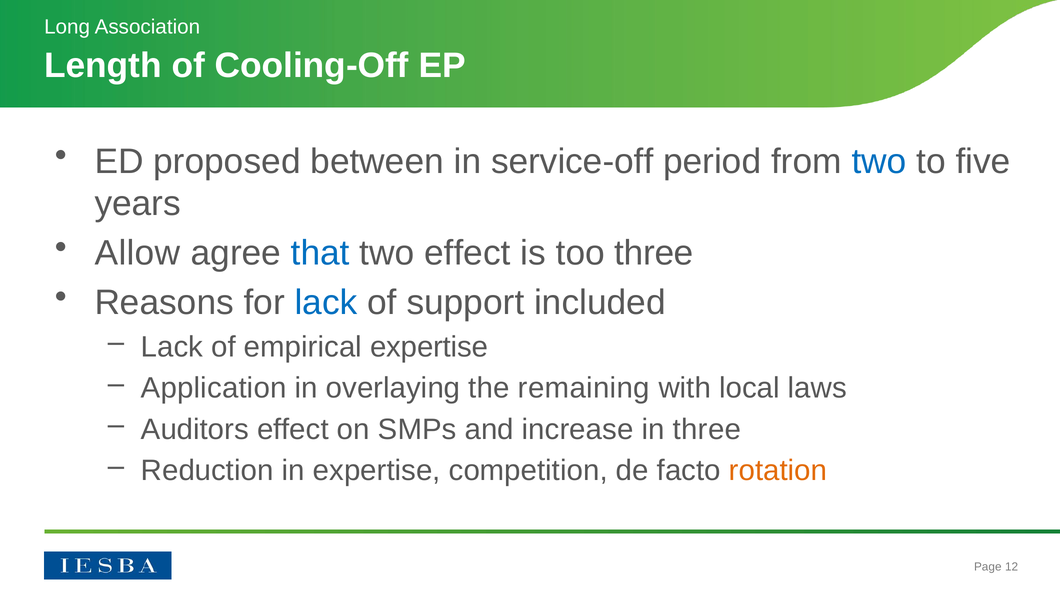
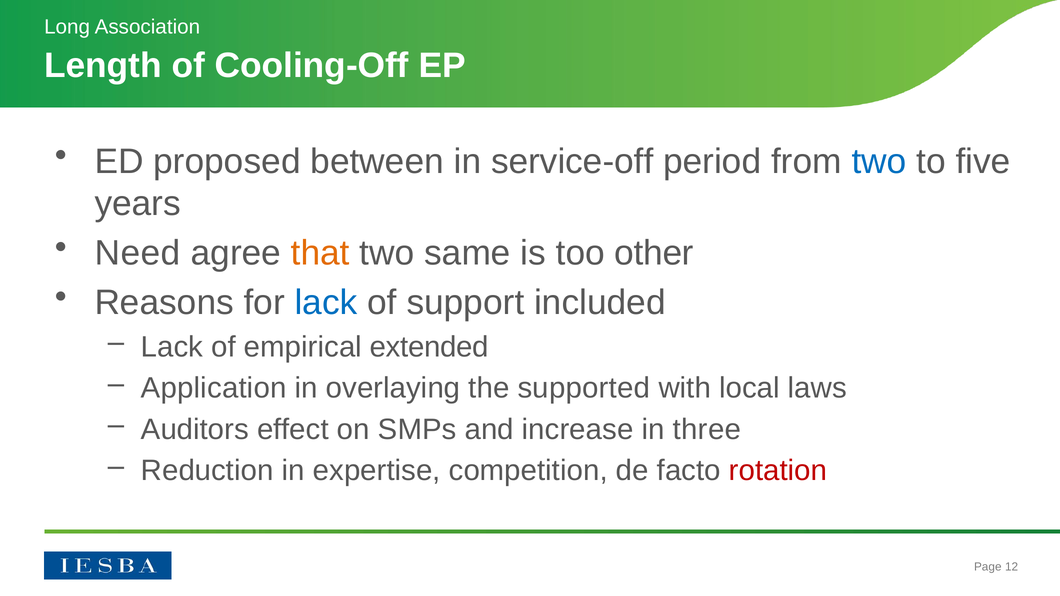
Allow: Allow -> Need (138, 253)
that colour: blue -> orange (320, 253)
two effect: effect -> same (467, 253)
too three: three -> other (654, 253)
empirical expertise: expertise -> extended (429, 347)
remaining: remaining -> supported (584, 388)
rotation colour: orange -> red (778, 471)
